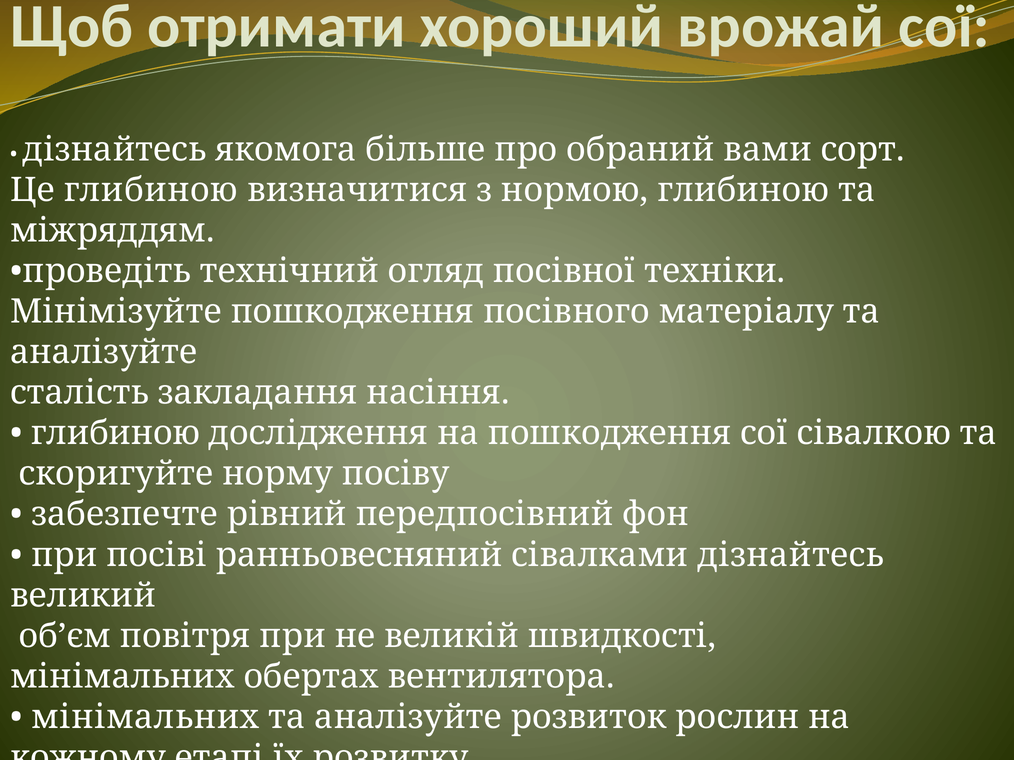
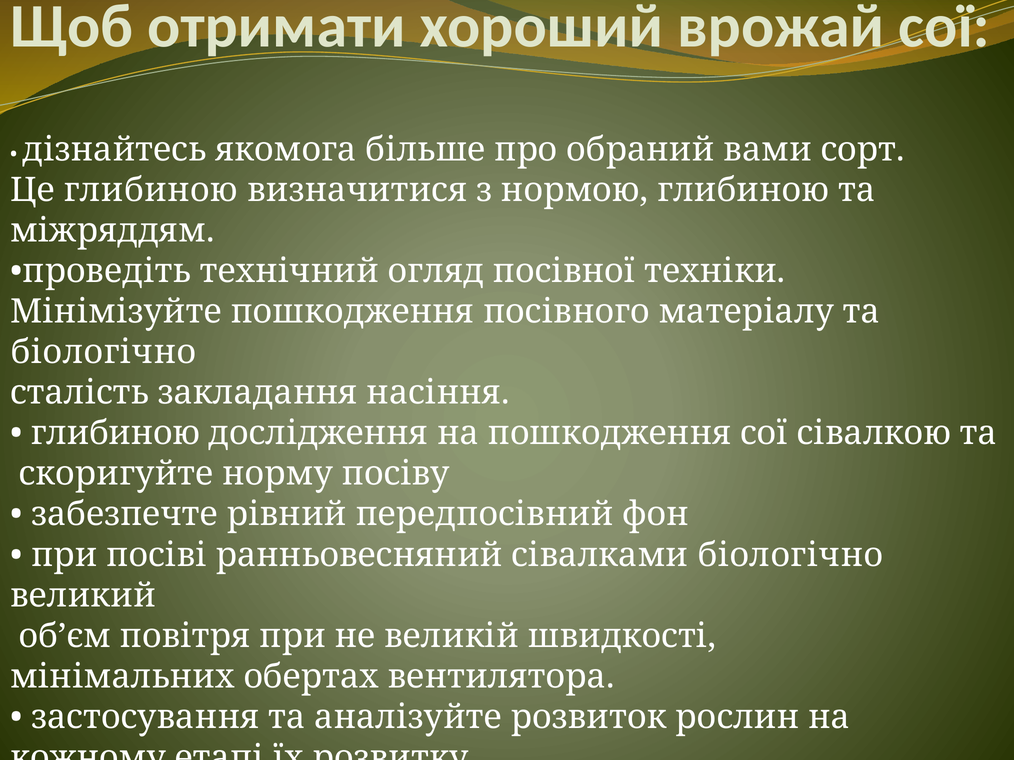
аналізуйте: аналізуйте -> біологічно (103, 352)
сівалками дізнайтесь: дізнайтесь -> біологічно (790, 555)
мінімальних: мінімальних -> застосування (145, 717)
